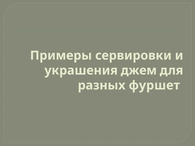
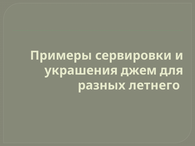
фуршет: фуршет -> летнего (154, 86)
